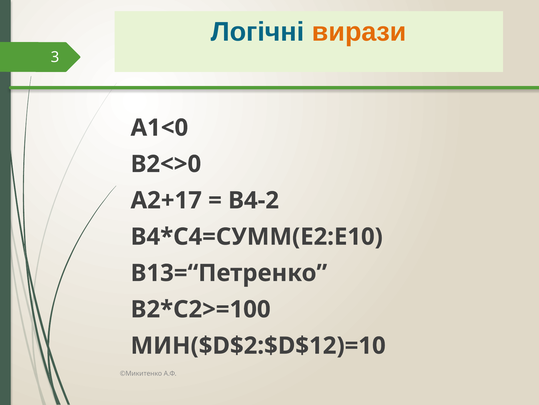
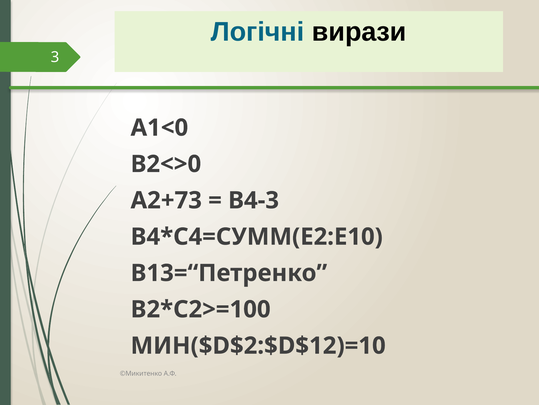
вирази colour: orange -> black (359, 32)
А2+17: А2+17 -> А2+73 (166, 200)
В4-2: В4-2 -> В4-3 (254, 200)
